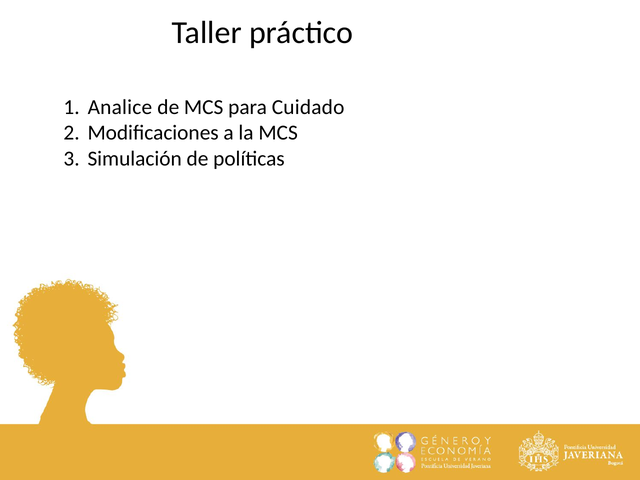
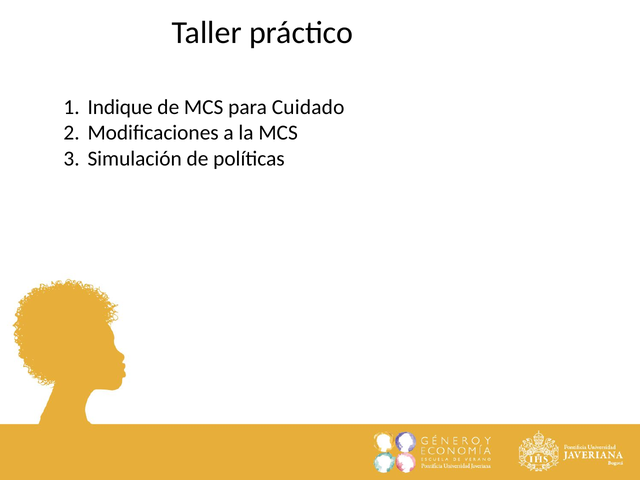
Analice: Analice -> Indique (120, 107)
